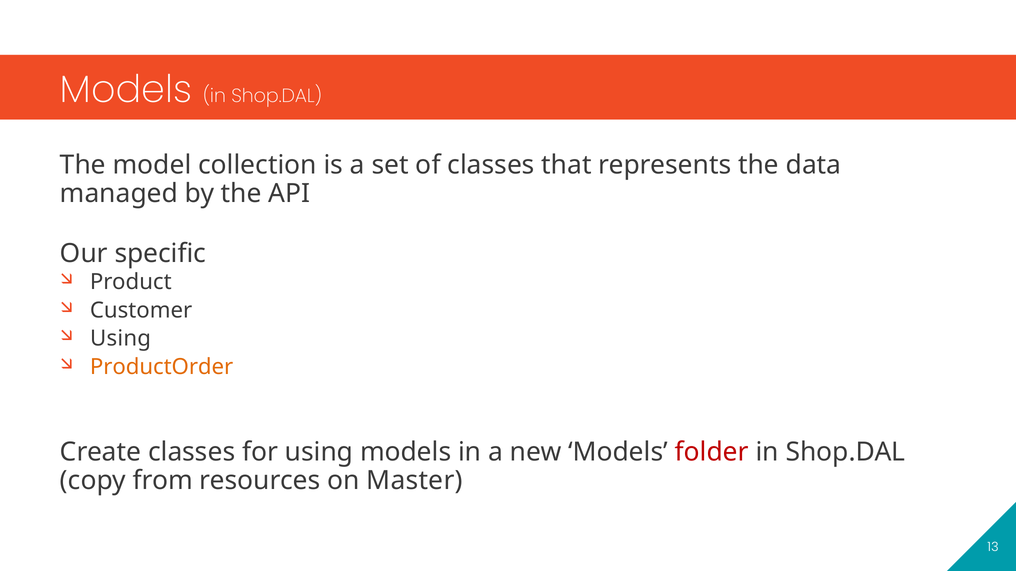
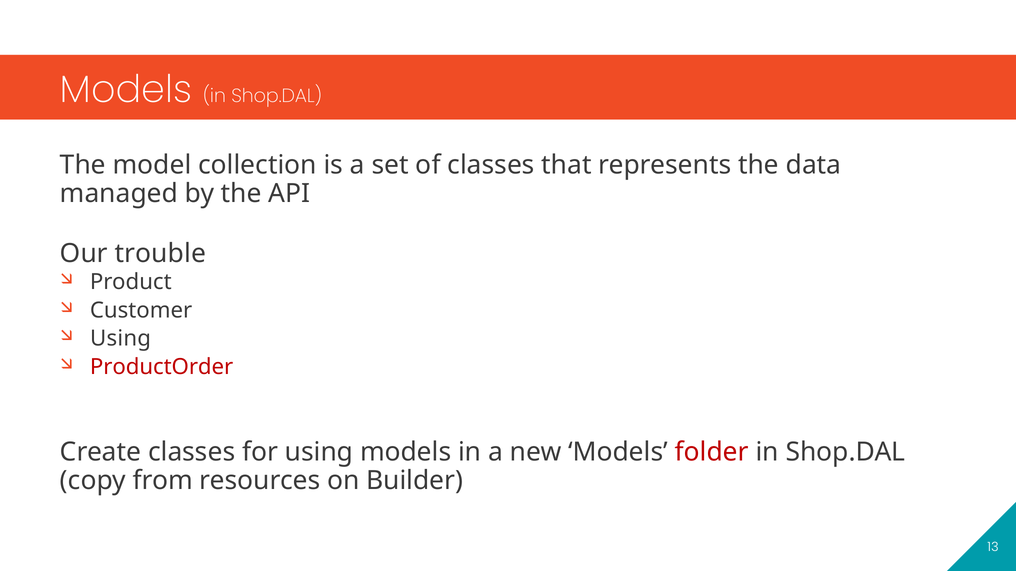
specific: specific -> trouble (160, 254)
ProductOrder colour: orange -> red (162, 367)
Master: Master -> Builder (415, 481)
